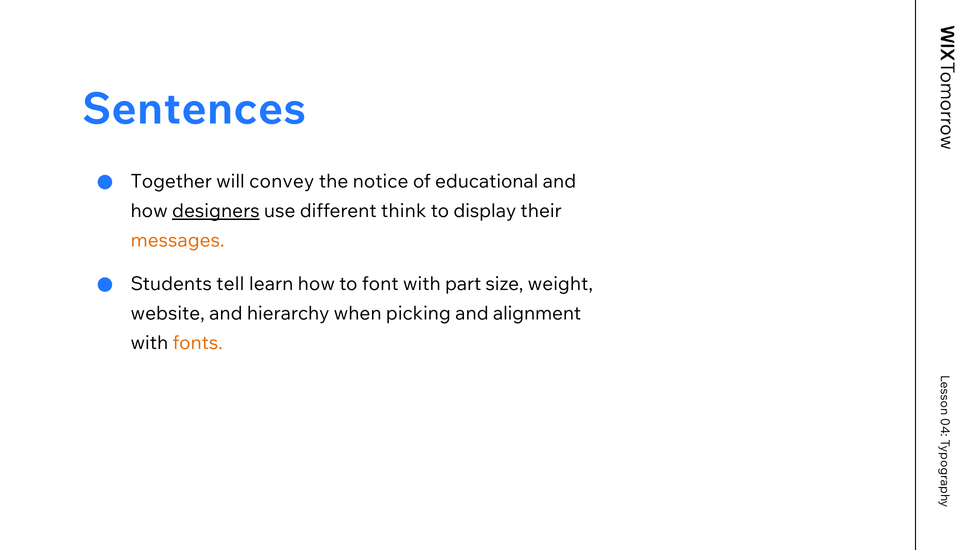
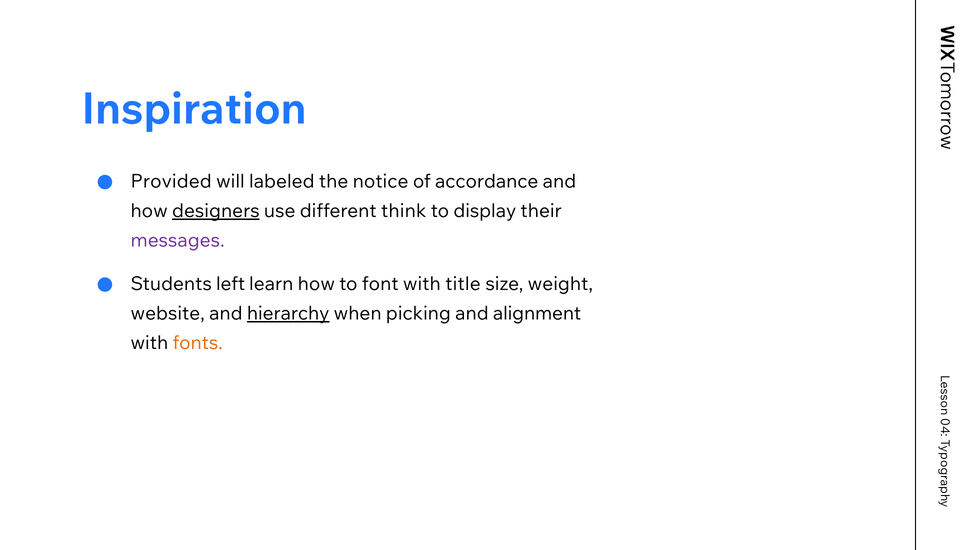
Sentences: Sentences -> Inspiration (194, 109)
Together: Together -> Provided (171, 181)
convey: convey -> labeled (282, 181)
educational: educational -> accordance (487, 181)
messages colour: orange -> purple (178, 240)
tell: tell -> left (231, 284)
part: part -> title (463, 284)
hierarchy underline: none -> present (288, 313)
